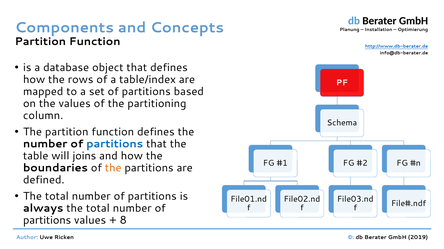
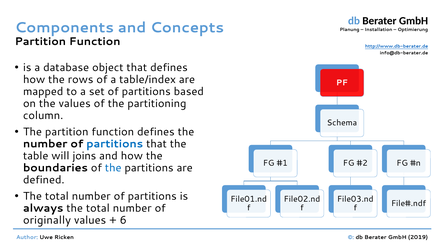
the colour: orange -> blue (113, 168)
partitions: partitions -> originally (47, 221)
8: 8 -> 6 (123, 221)
